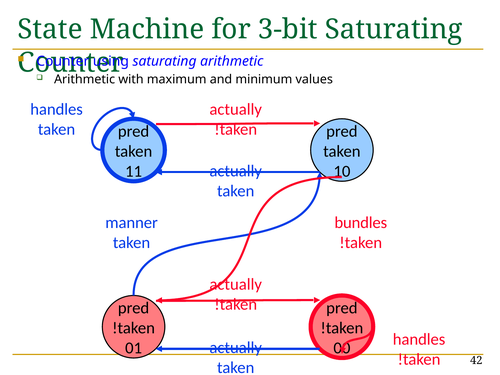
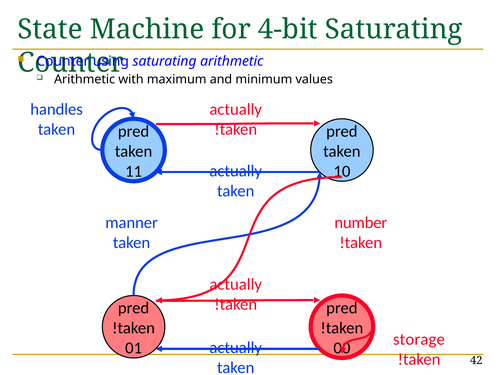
3-bit: 3-bit -> 4-bit (288, 29)
bundles: bundles -> number (361, 223)
handles: handles -> storage (419, 339)
